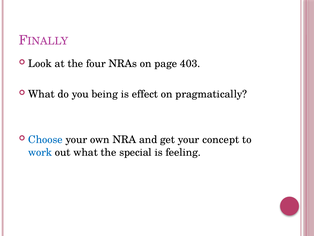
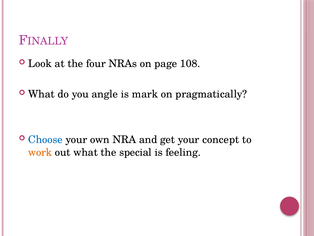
403: 403 -> 108 (190, 64)
being: being -> angle (105, 94)
effect: effect -> mark (145, 94)
work colour: blue -> orange (40, 152)
